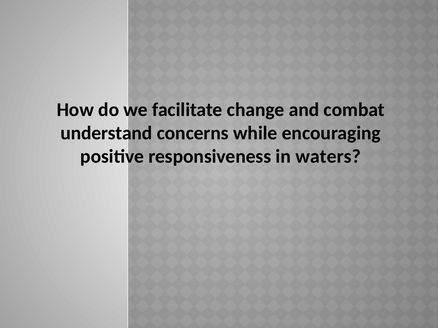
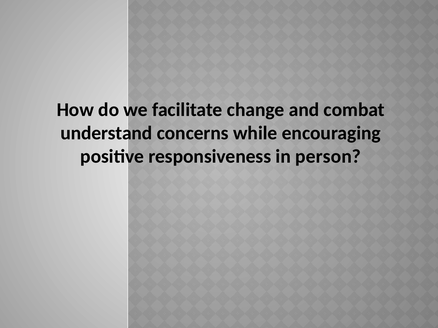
waters: waters -> person (328, 157)
